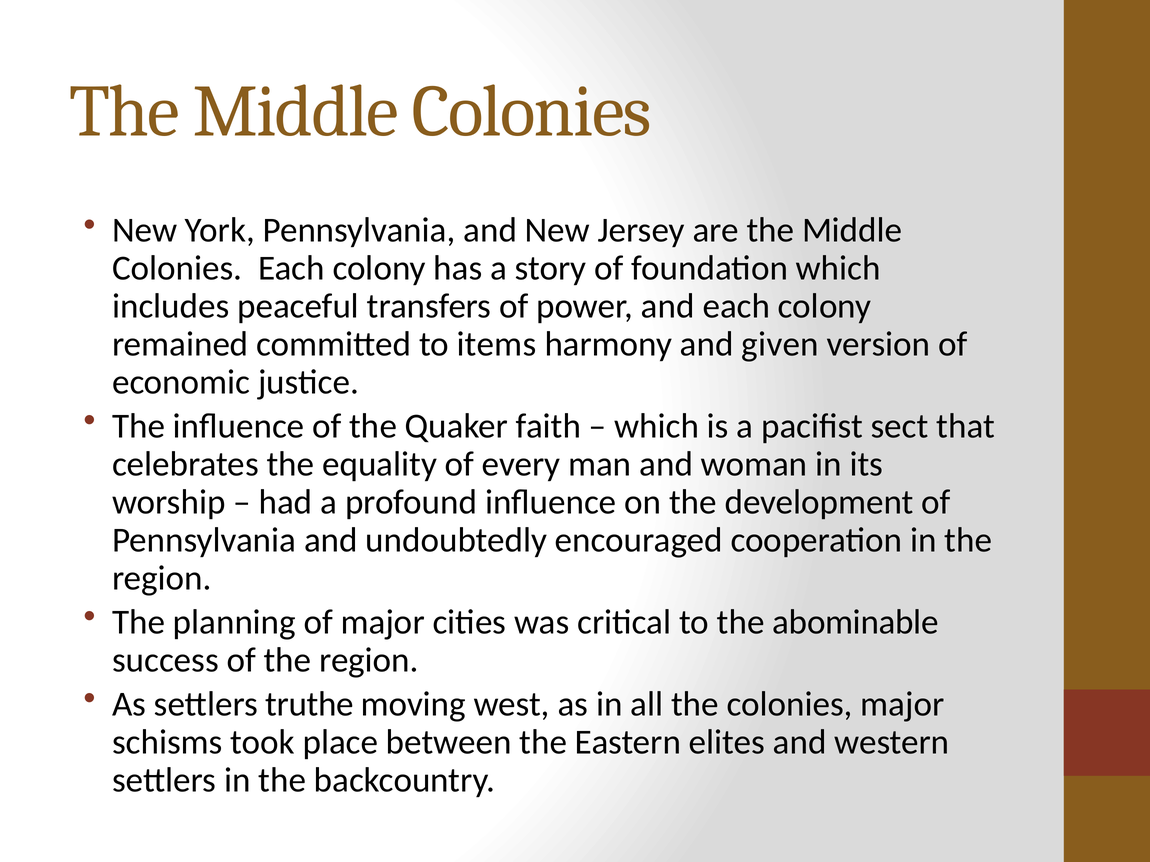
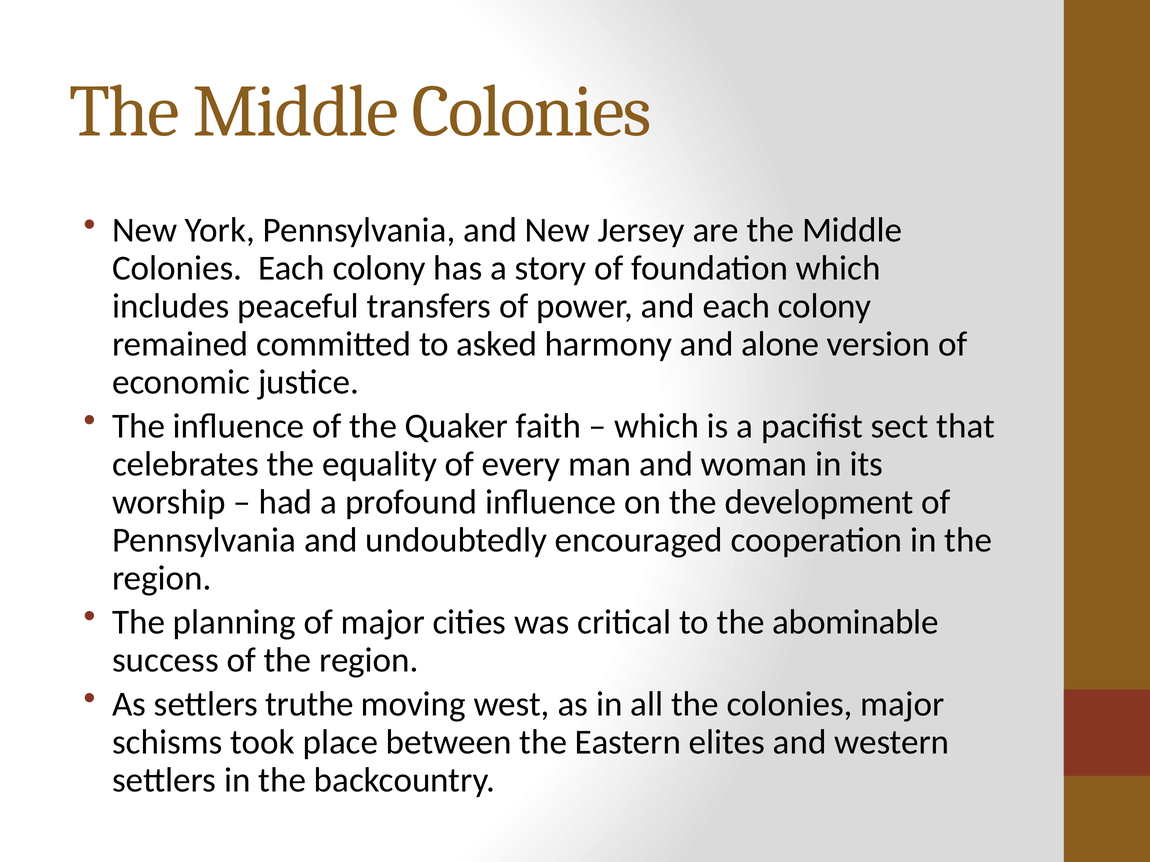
items: items -> asked (497, 344)
given: given -> alone (780, 344)
